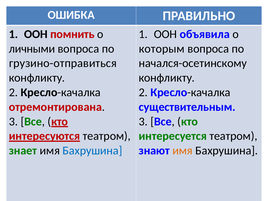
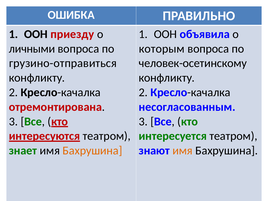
помнить: помнить -> приезду (72, 34)
начался-осетинскому: начался-осетинскому -> человек-осетинскому (193, 63)
существительным: существительным -> несогласованным (187, 107)
Бахрушина colour: blue -> orange (92, 151)
